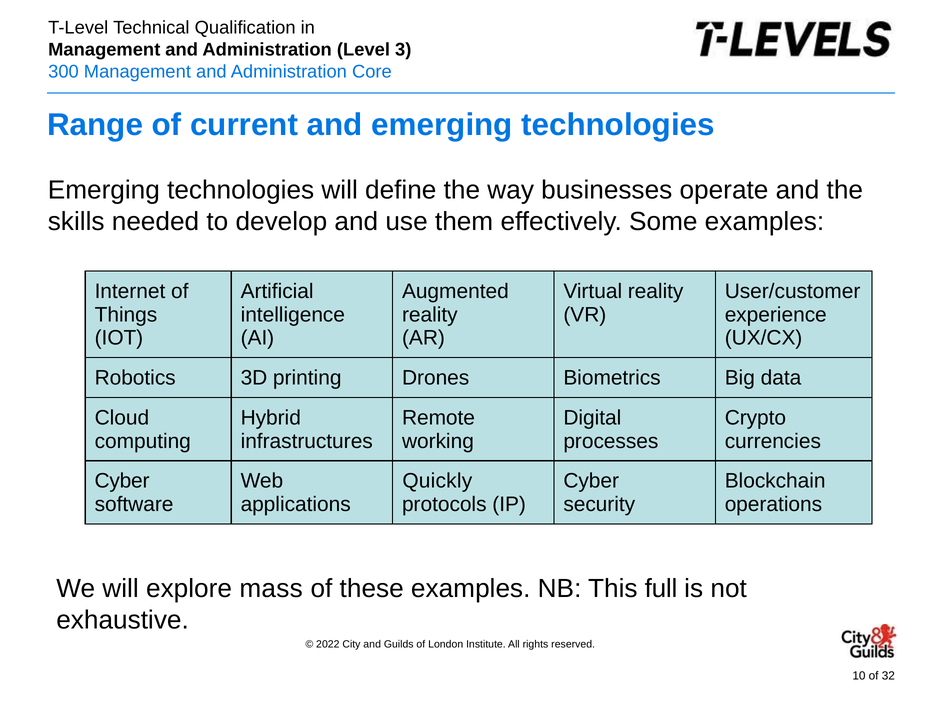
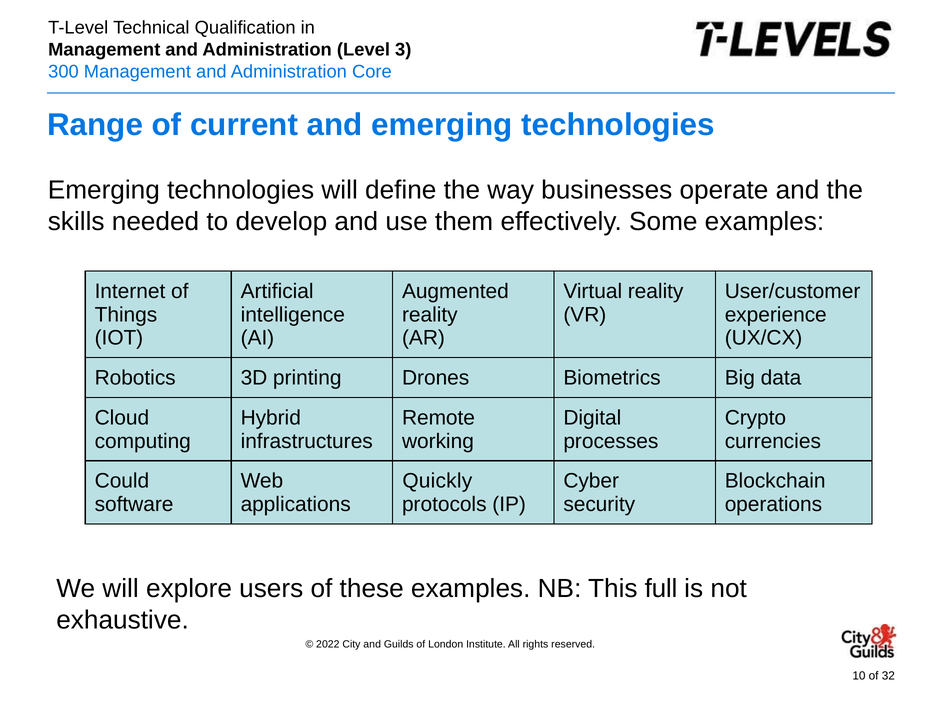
Cyber: Cyber -> Could (122, 481)
mass: mass -> users (271, 588)
